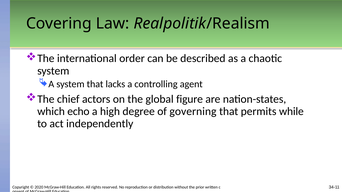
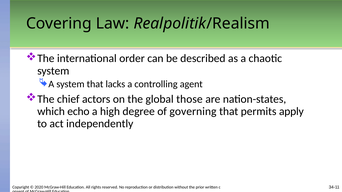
figure: figure -> those (189, 99)
while: while -> apply (291, 112)
